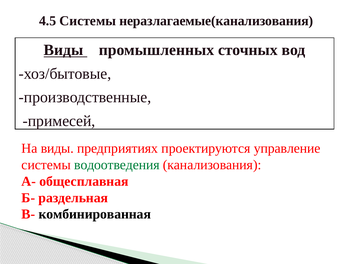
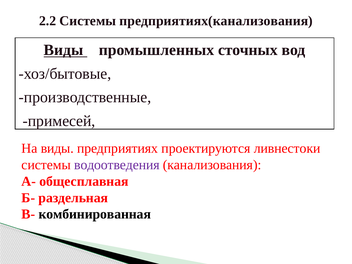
4.5: 4.5 -> 2.2 (48, 21)
неразлагаемые(канализования: неразлагаемые(канализования -> предприятиях(канализования (216, 21)
управление: управление -> ливнестоки (287, 148)
водоотведения colour: green -> purple (117, 165)
